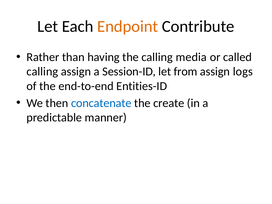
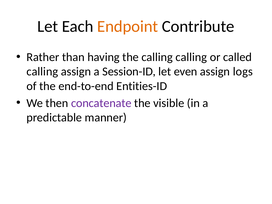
calling media: media -> calling (191, 57)
from: from -> even (186, 72)
concatenate colour: blue -> purple (101, 103)
create: create -> visible (169, 103)
